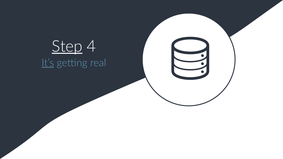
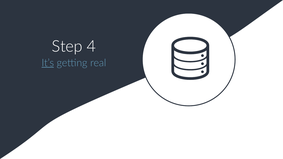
Step underline: present -> none (67, 47)
